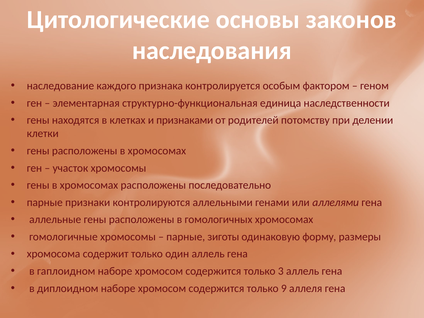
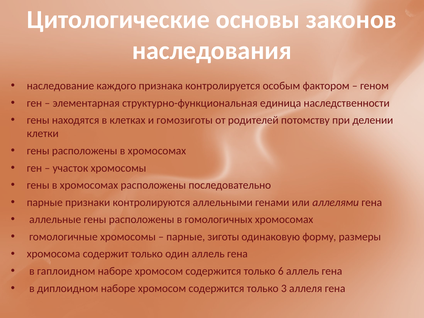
признаками: признаками -> гомозиготы (185, 120)
3: 3 -> 6 (281, 271)
9: 9 -> 3 (284, 288)
